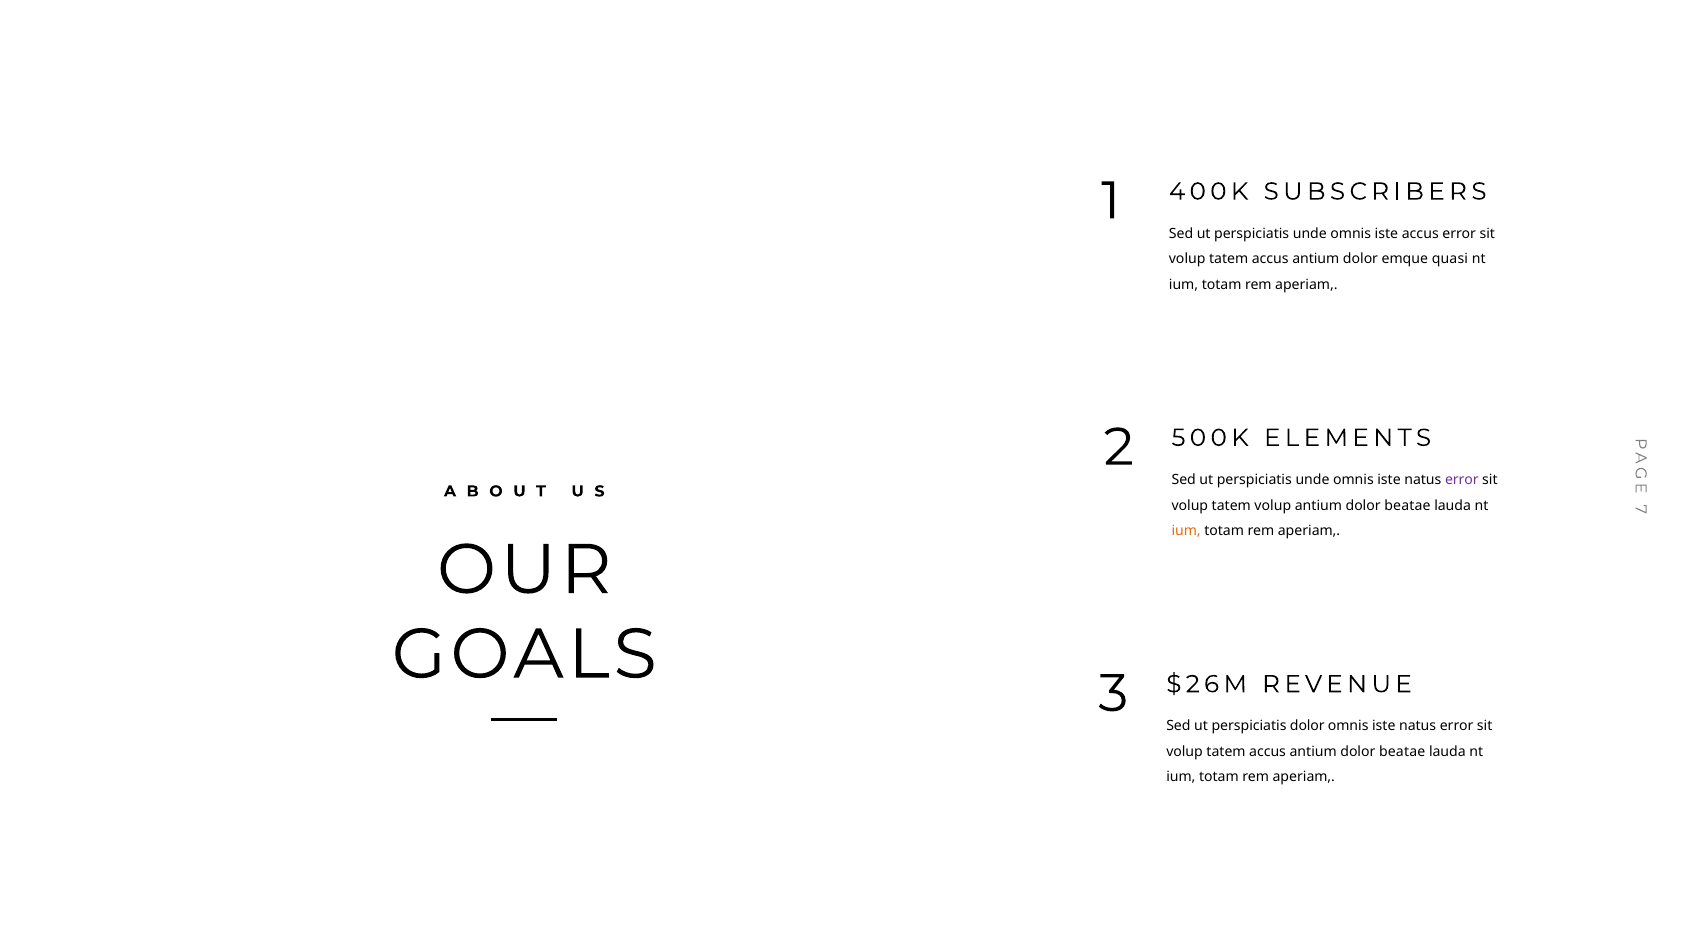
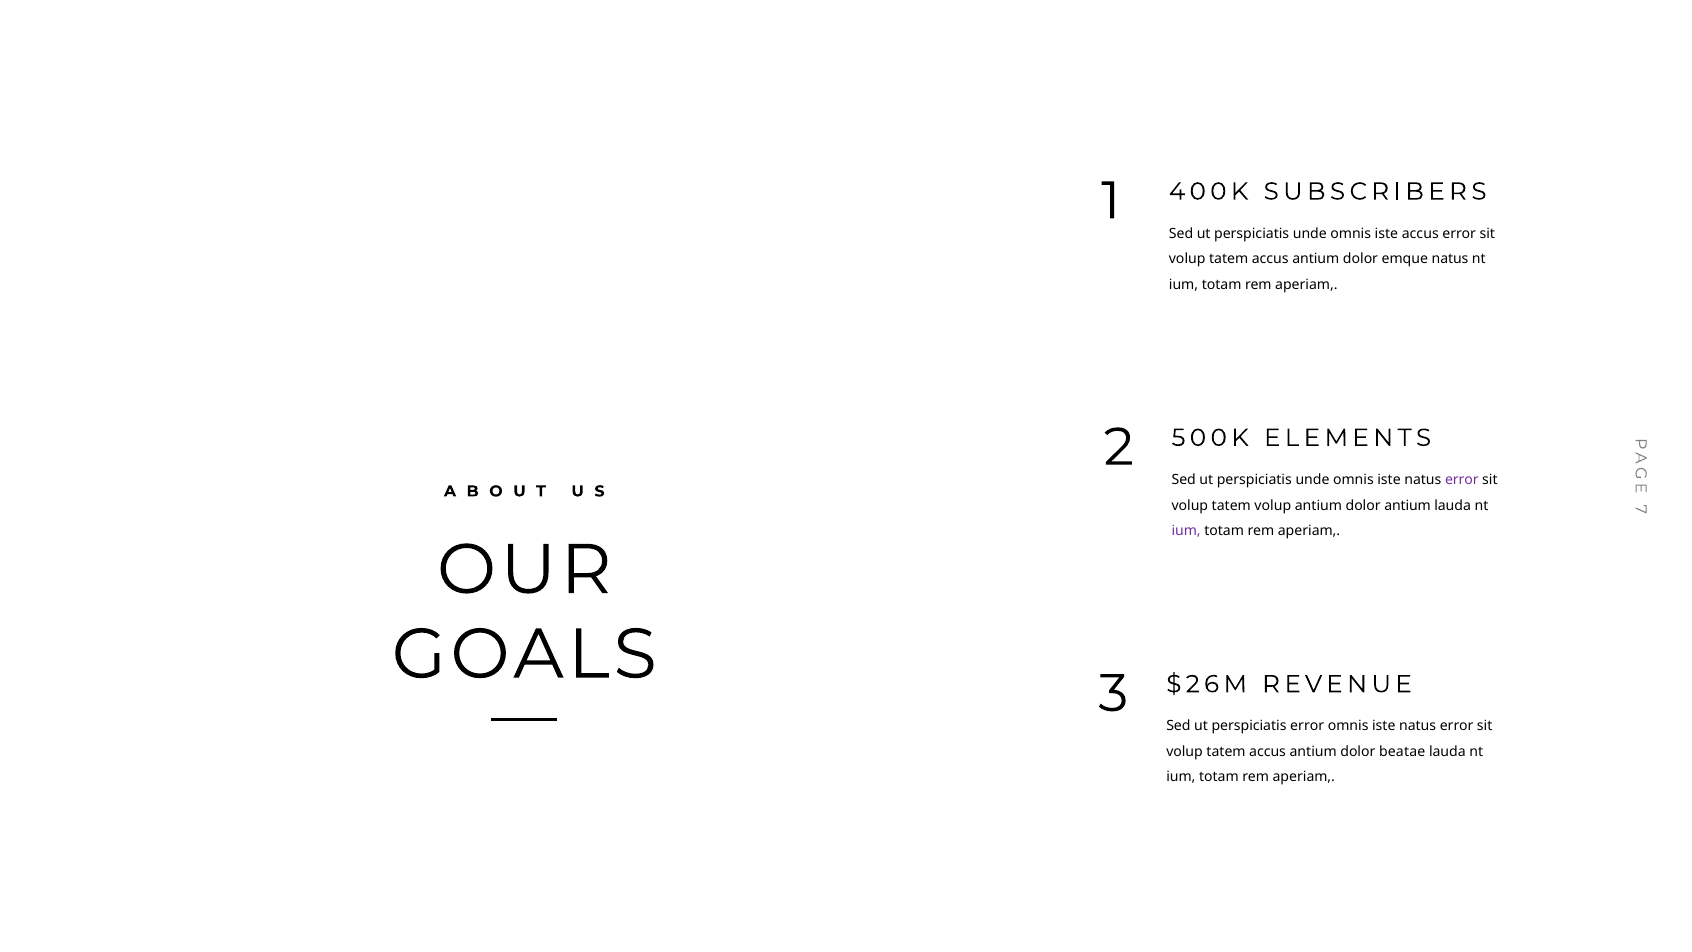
emque quasi: quasi -> natus (1450, 259)
beatae: beatae -> antium (1408, 505)
ium colour: orange -> purple (1186, 531)
perspiciatis dolor: dolor -> error (1307, 726)
